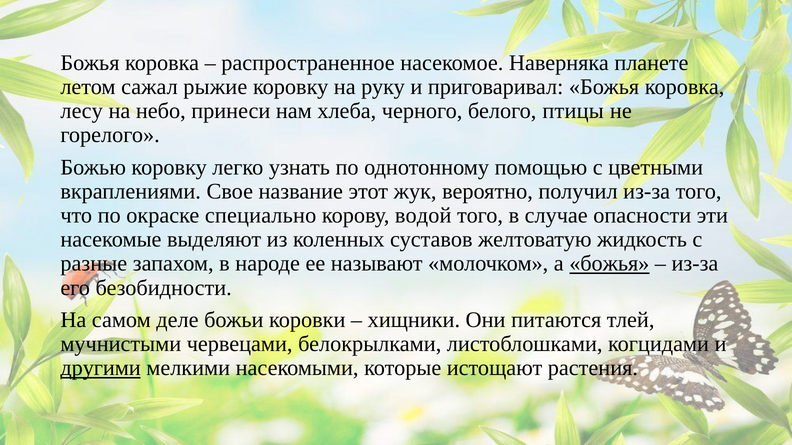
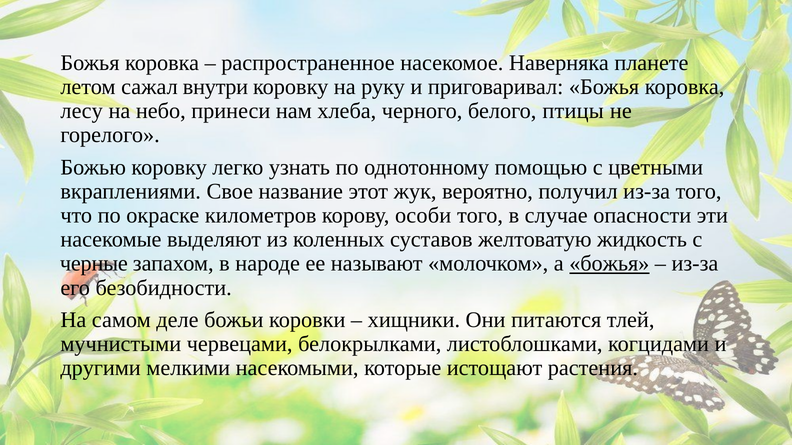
рыжие: рыжие -> внутри (216, 87)
специально: специально -> километров (261, 216)
водой: водой -> особи (423, 216)
разные: разные -> черные (94, 264)
другими underline: present -> none (101, 369)
